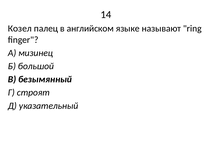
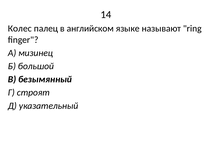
Козел: Козел -> Колес (20, 28)
